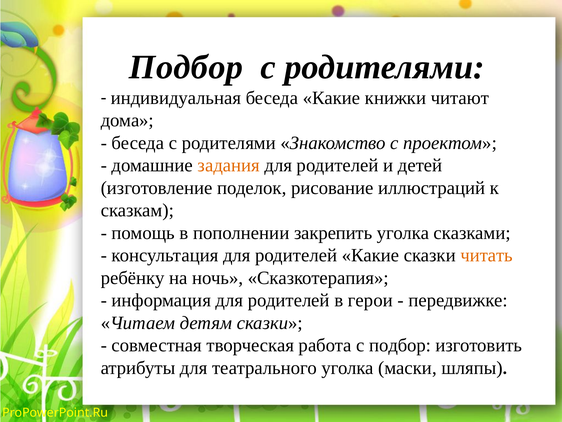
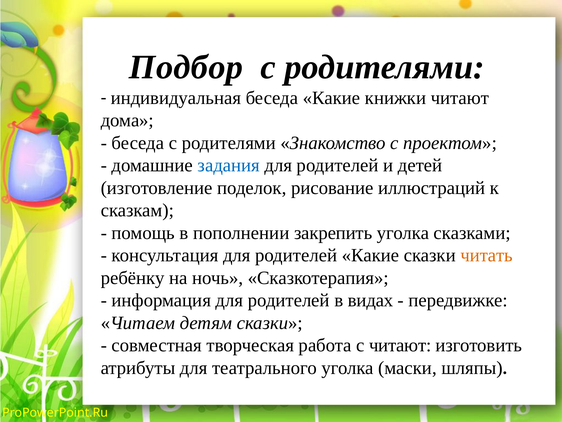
задания colour: orange -> blue (229, 165)
герои: герои -> видах (371, 300)
с подбор: подбор -> читают (400, 345)
